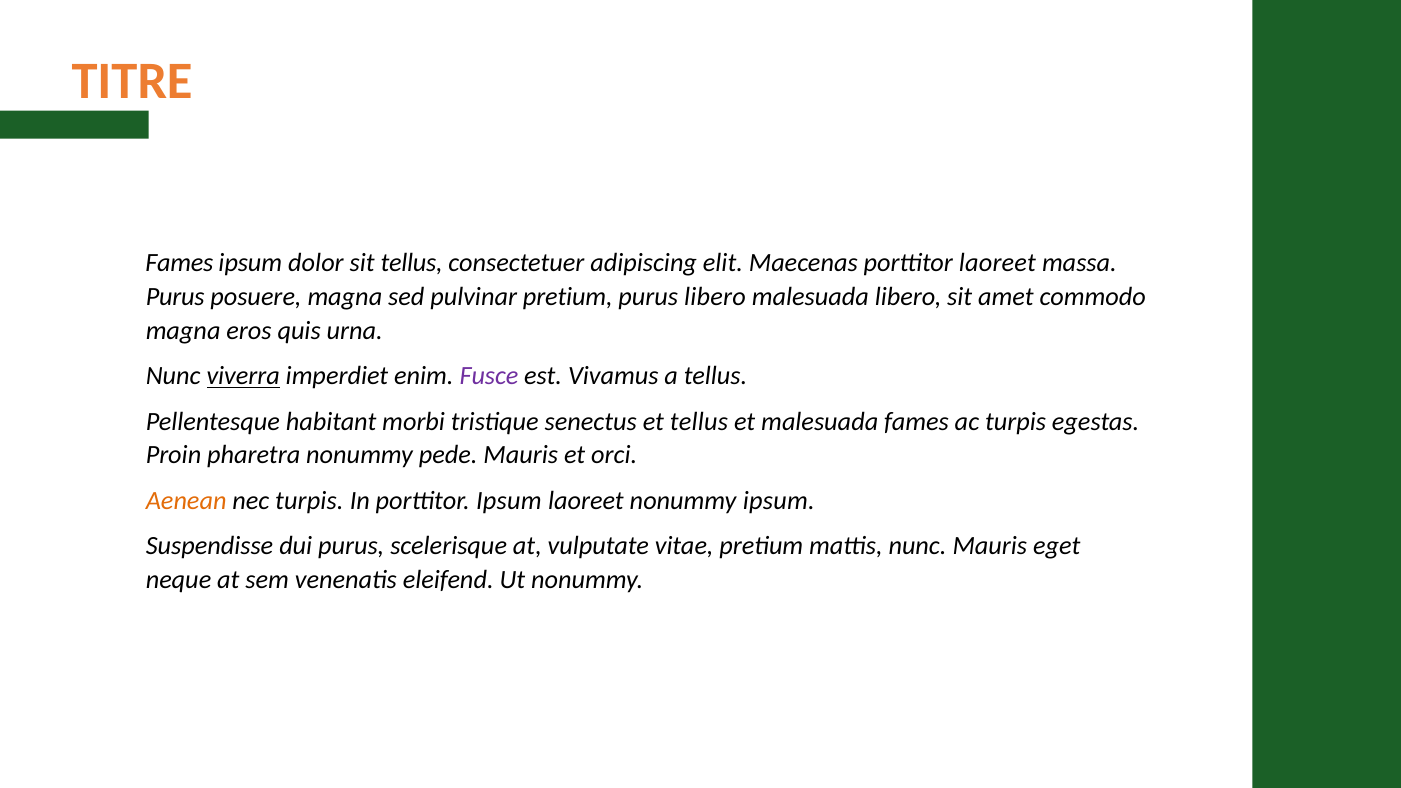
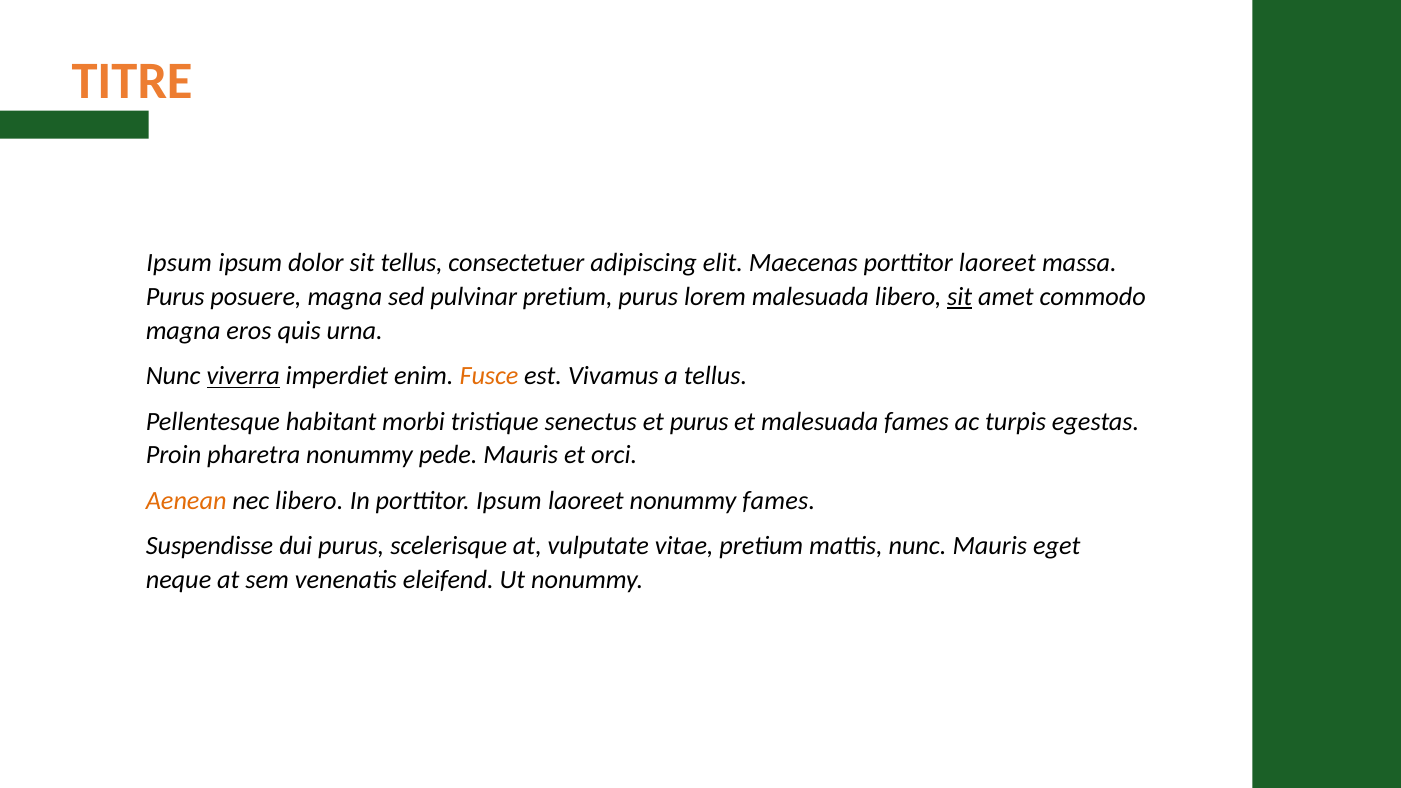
Fames: Fames -> Ipsum (179, 263)
purus libero: libero -> lorem (715, 297)
sit underline: none -> present (960, 297)
Fusce colour: purple -> orange (489, 376)
et tellus: tellus -> purus (699, 421)
nec turpis: turpis -> libero (309, 501)
nonummy ipsum: ipsum -> fames (779, 501)
